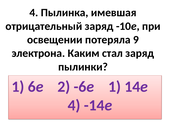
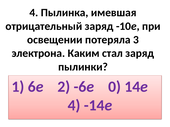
9: 9 -> 3 (136, 40)
-6е 1: 1 -> 0 (115, 87)
